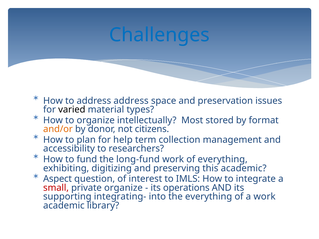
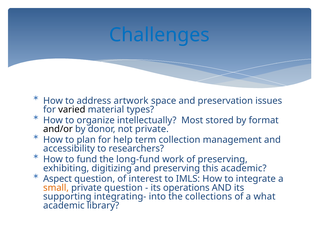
address address: address -> artwork (131, 101)
and/or colour: orange -> black (58, 129)
not citizens: citizens -> private (152, 129)
of everything: everything -> preserving (223, 159)
small colour: red -> orange (56, 188)
private organize: organize -> question (123, 188)
the everything: everything -> collections (209, 197)
a work: work -> what (265, 197)
